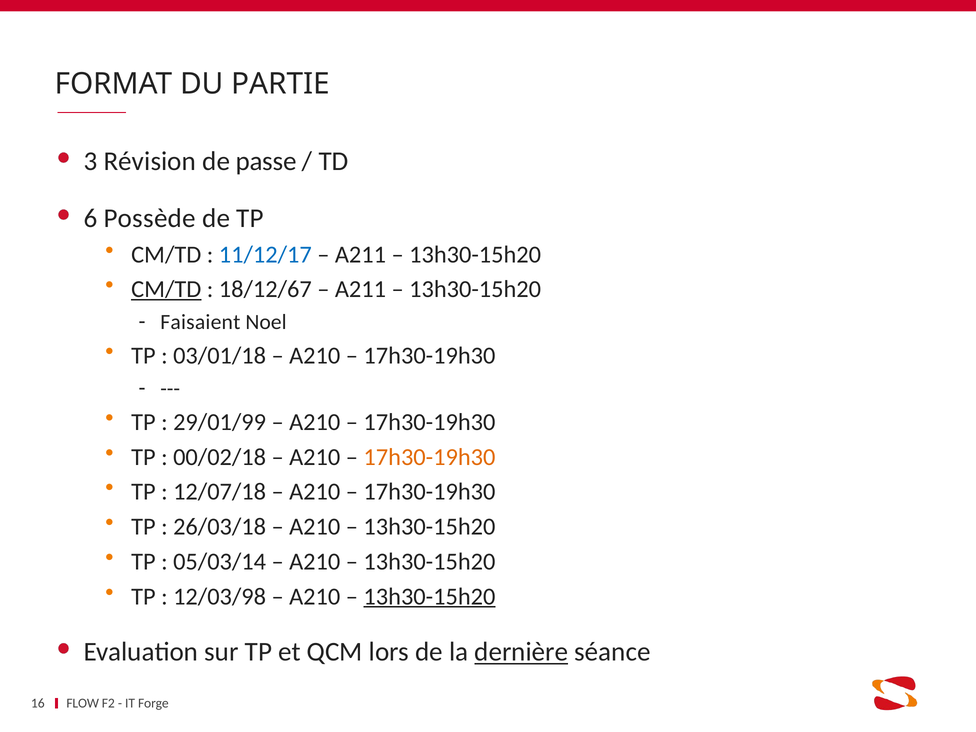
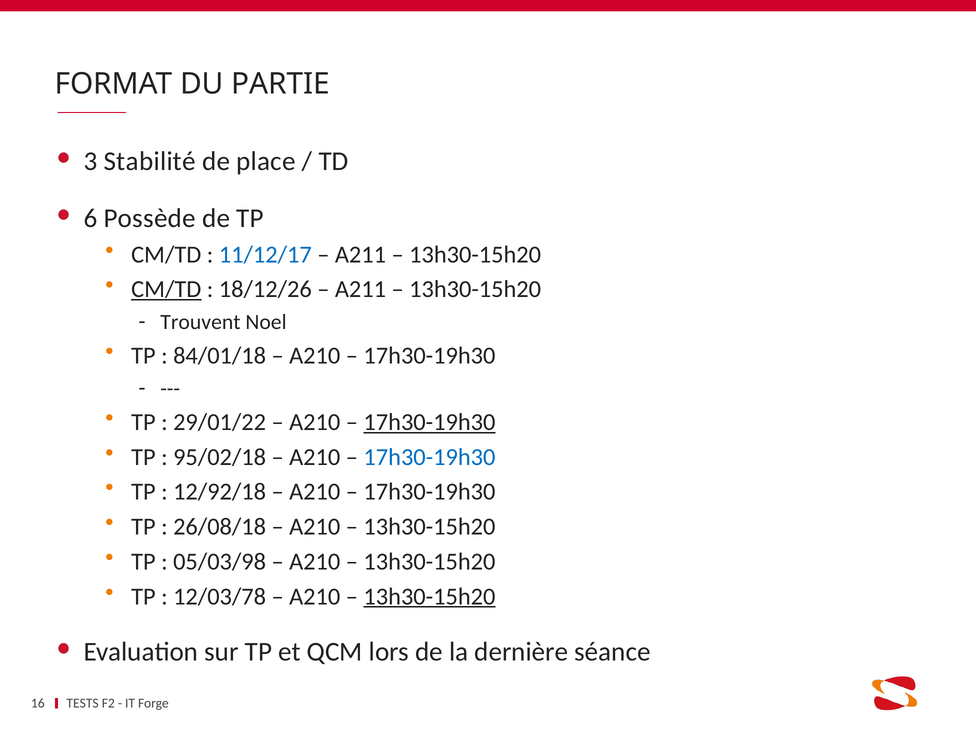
Révision: Révision -> Stabilité (150, 161)
passe: passe -> place (266, 161)
18/12/67: 18/12/67 -> 18/12/26 (265, 289)
Faisaient: Faisaient -> Trouvent (200, 322)
03/01/18: 03/01/18 -> 84/01/18 (220, 356)
29/01/99: 29/01/99 -> 29/01/22 (220, 422)
17h30-19h30 underline: none -> present (429, 422)
00/02/18: 00/02/18 -> 95/02/18 (220, 457)
17h30-19h30 colour: orange -> blue (429, 457)
12/07/18: 12/07/18 -> 12/92/18 (220, 492)
26/03/18: 26/03/18 -> 26/08/18 (220, 527)
05/03/14: 05/03/14 -> 05/03/98 (220, 562)
12/03/98: 12/03/98 -> 12/03/78 (220, 596)
dernière underline: present -> none (521, 652)
FLOW: FLOW -> TESTS (83, 704)
